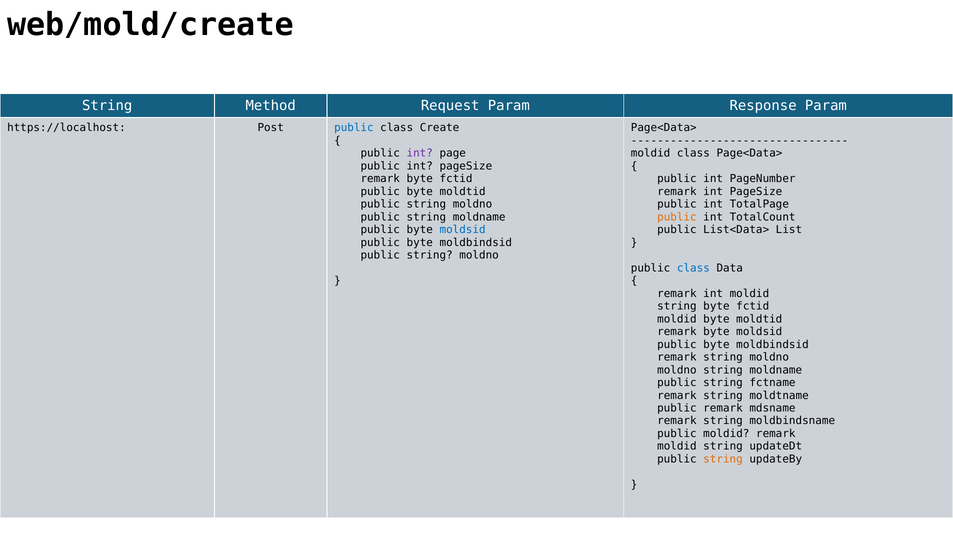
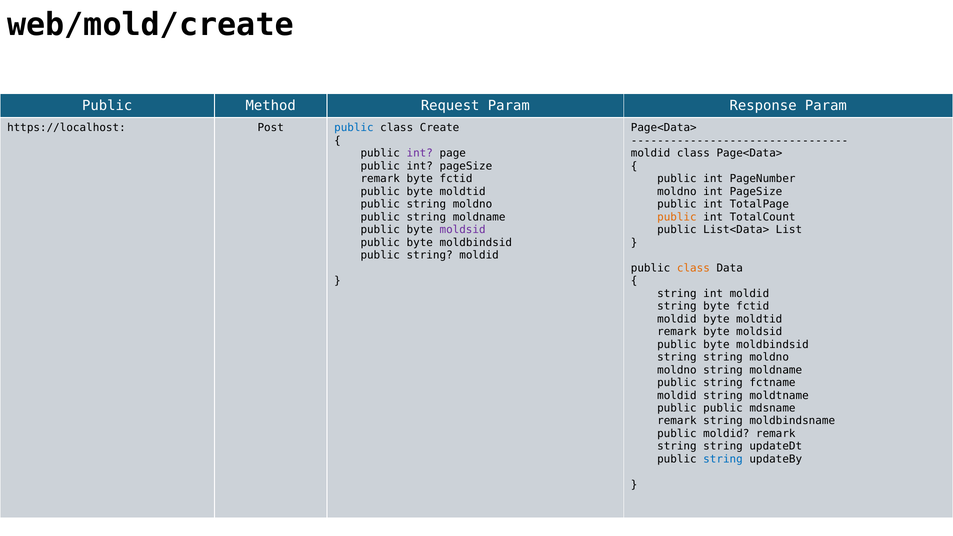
String: String -> Public (107, 106)
remark: remark -> moldno (677, 191)
moldsid colour: blue -> purple (463, 230)
moldno: moldno -> moldid (479, 255)
class colour: blue -> orange (693, 268)
remark: remark -> string (677, 293)
remark: remark -> string (677, 357)
remark: remark -> moldid (677, 395)
public remark: remark -> public (723, 408)
moldid: moldid -> string (677, 446)
string colour: orange -> blue (723, 459)
